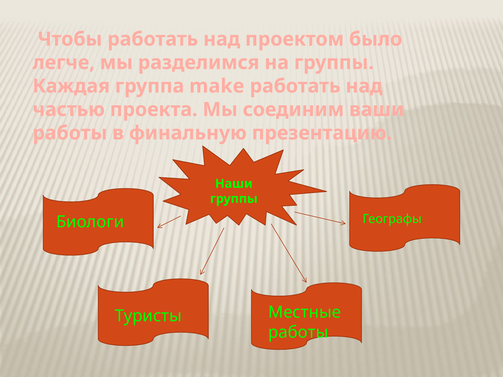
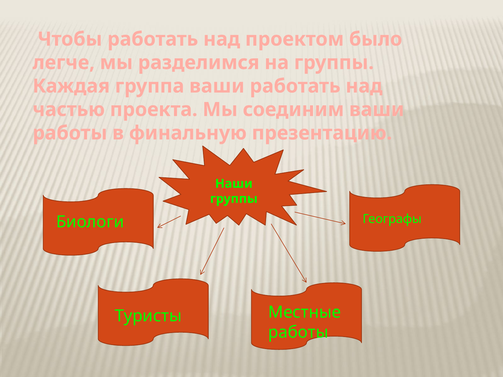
группа make: make -> ваши (217, 86)
